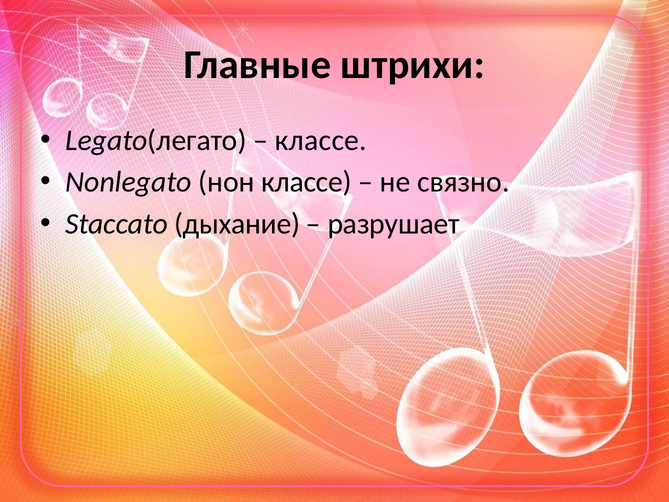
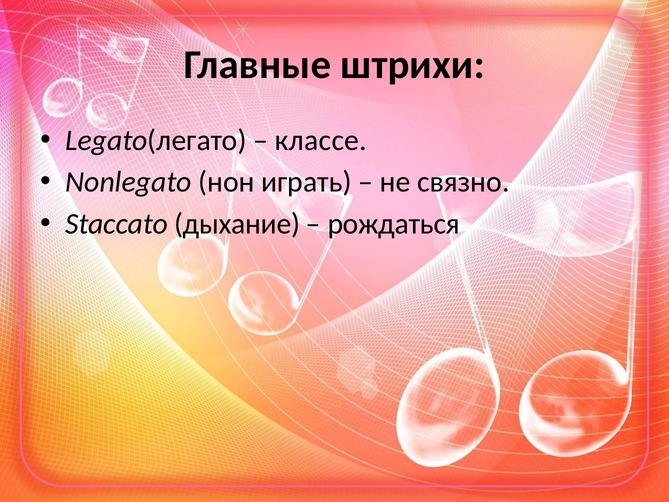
нон классе: классе -> играть (306, 182)
разрушает: разрушает -> рождаться (394, 224)
